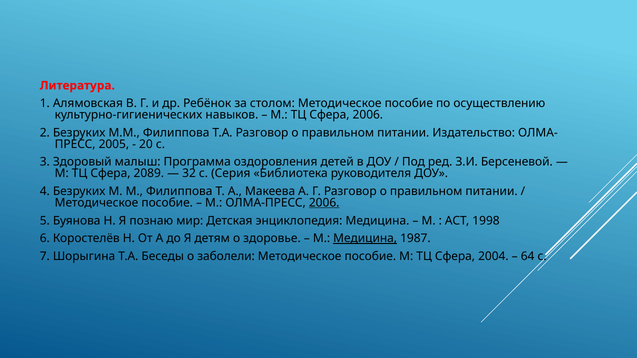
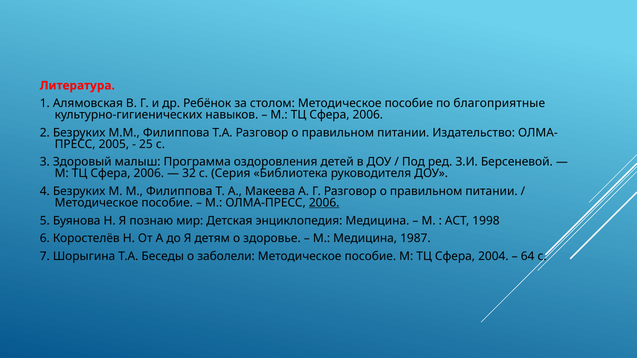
осуществлению: осуществлению -> благоприятные (499, 103)
20: 20 -> 25 (146, 144)
2089: 2089 -> 2006 (149, 174)
Медицина underline: present -> none (365, 239)
